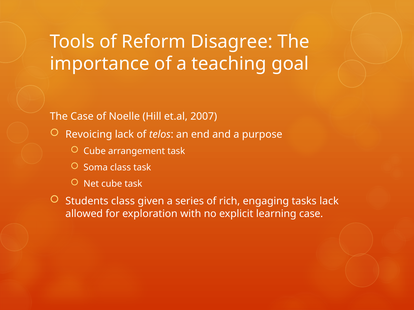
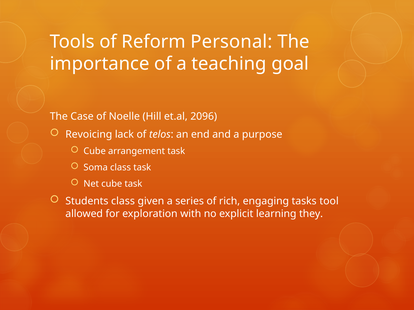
Disagree: Disagree -> Personal (232, 42)
2007: 2007 -> 2096 (204, 117)
tasks lack: lack -> tool (329, 202)
learning case: case -> they (311, 214)
